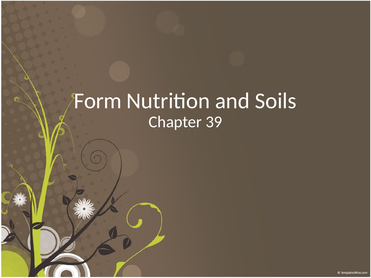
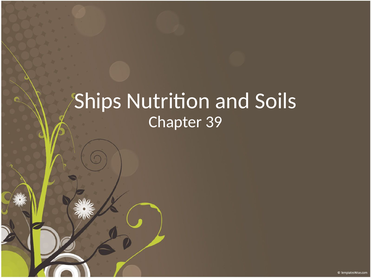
Form: Form -> Ships (98, 101)
